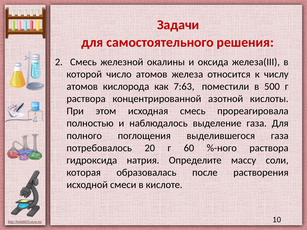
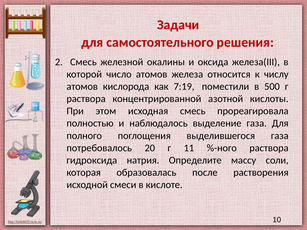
7:63: 7:63 -> 7:19 (184, 87)
60: 60 -> 11 (189, 148)
